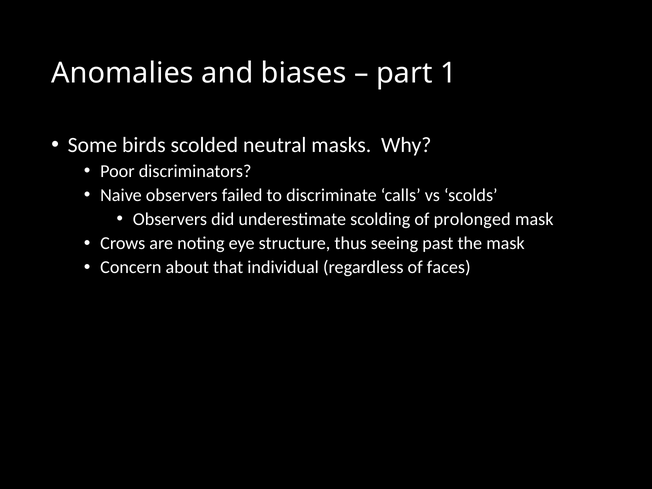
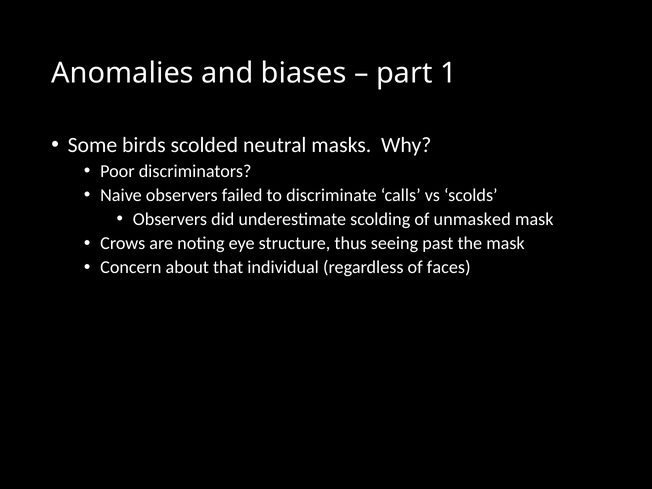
prolonged: prolonged -> unmasked (472, 219)
